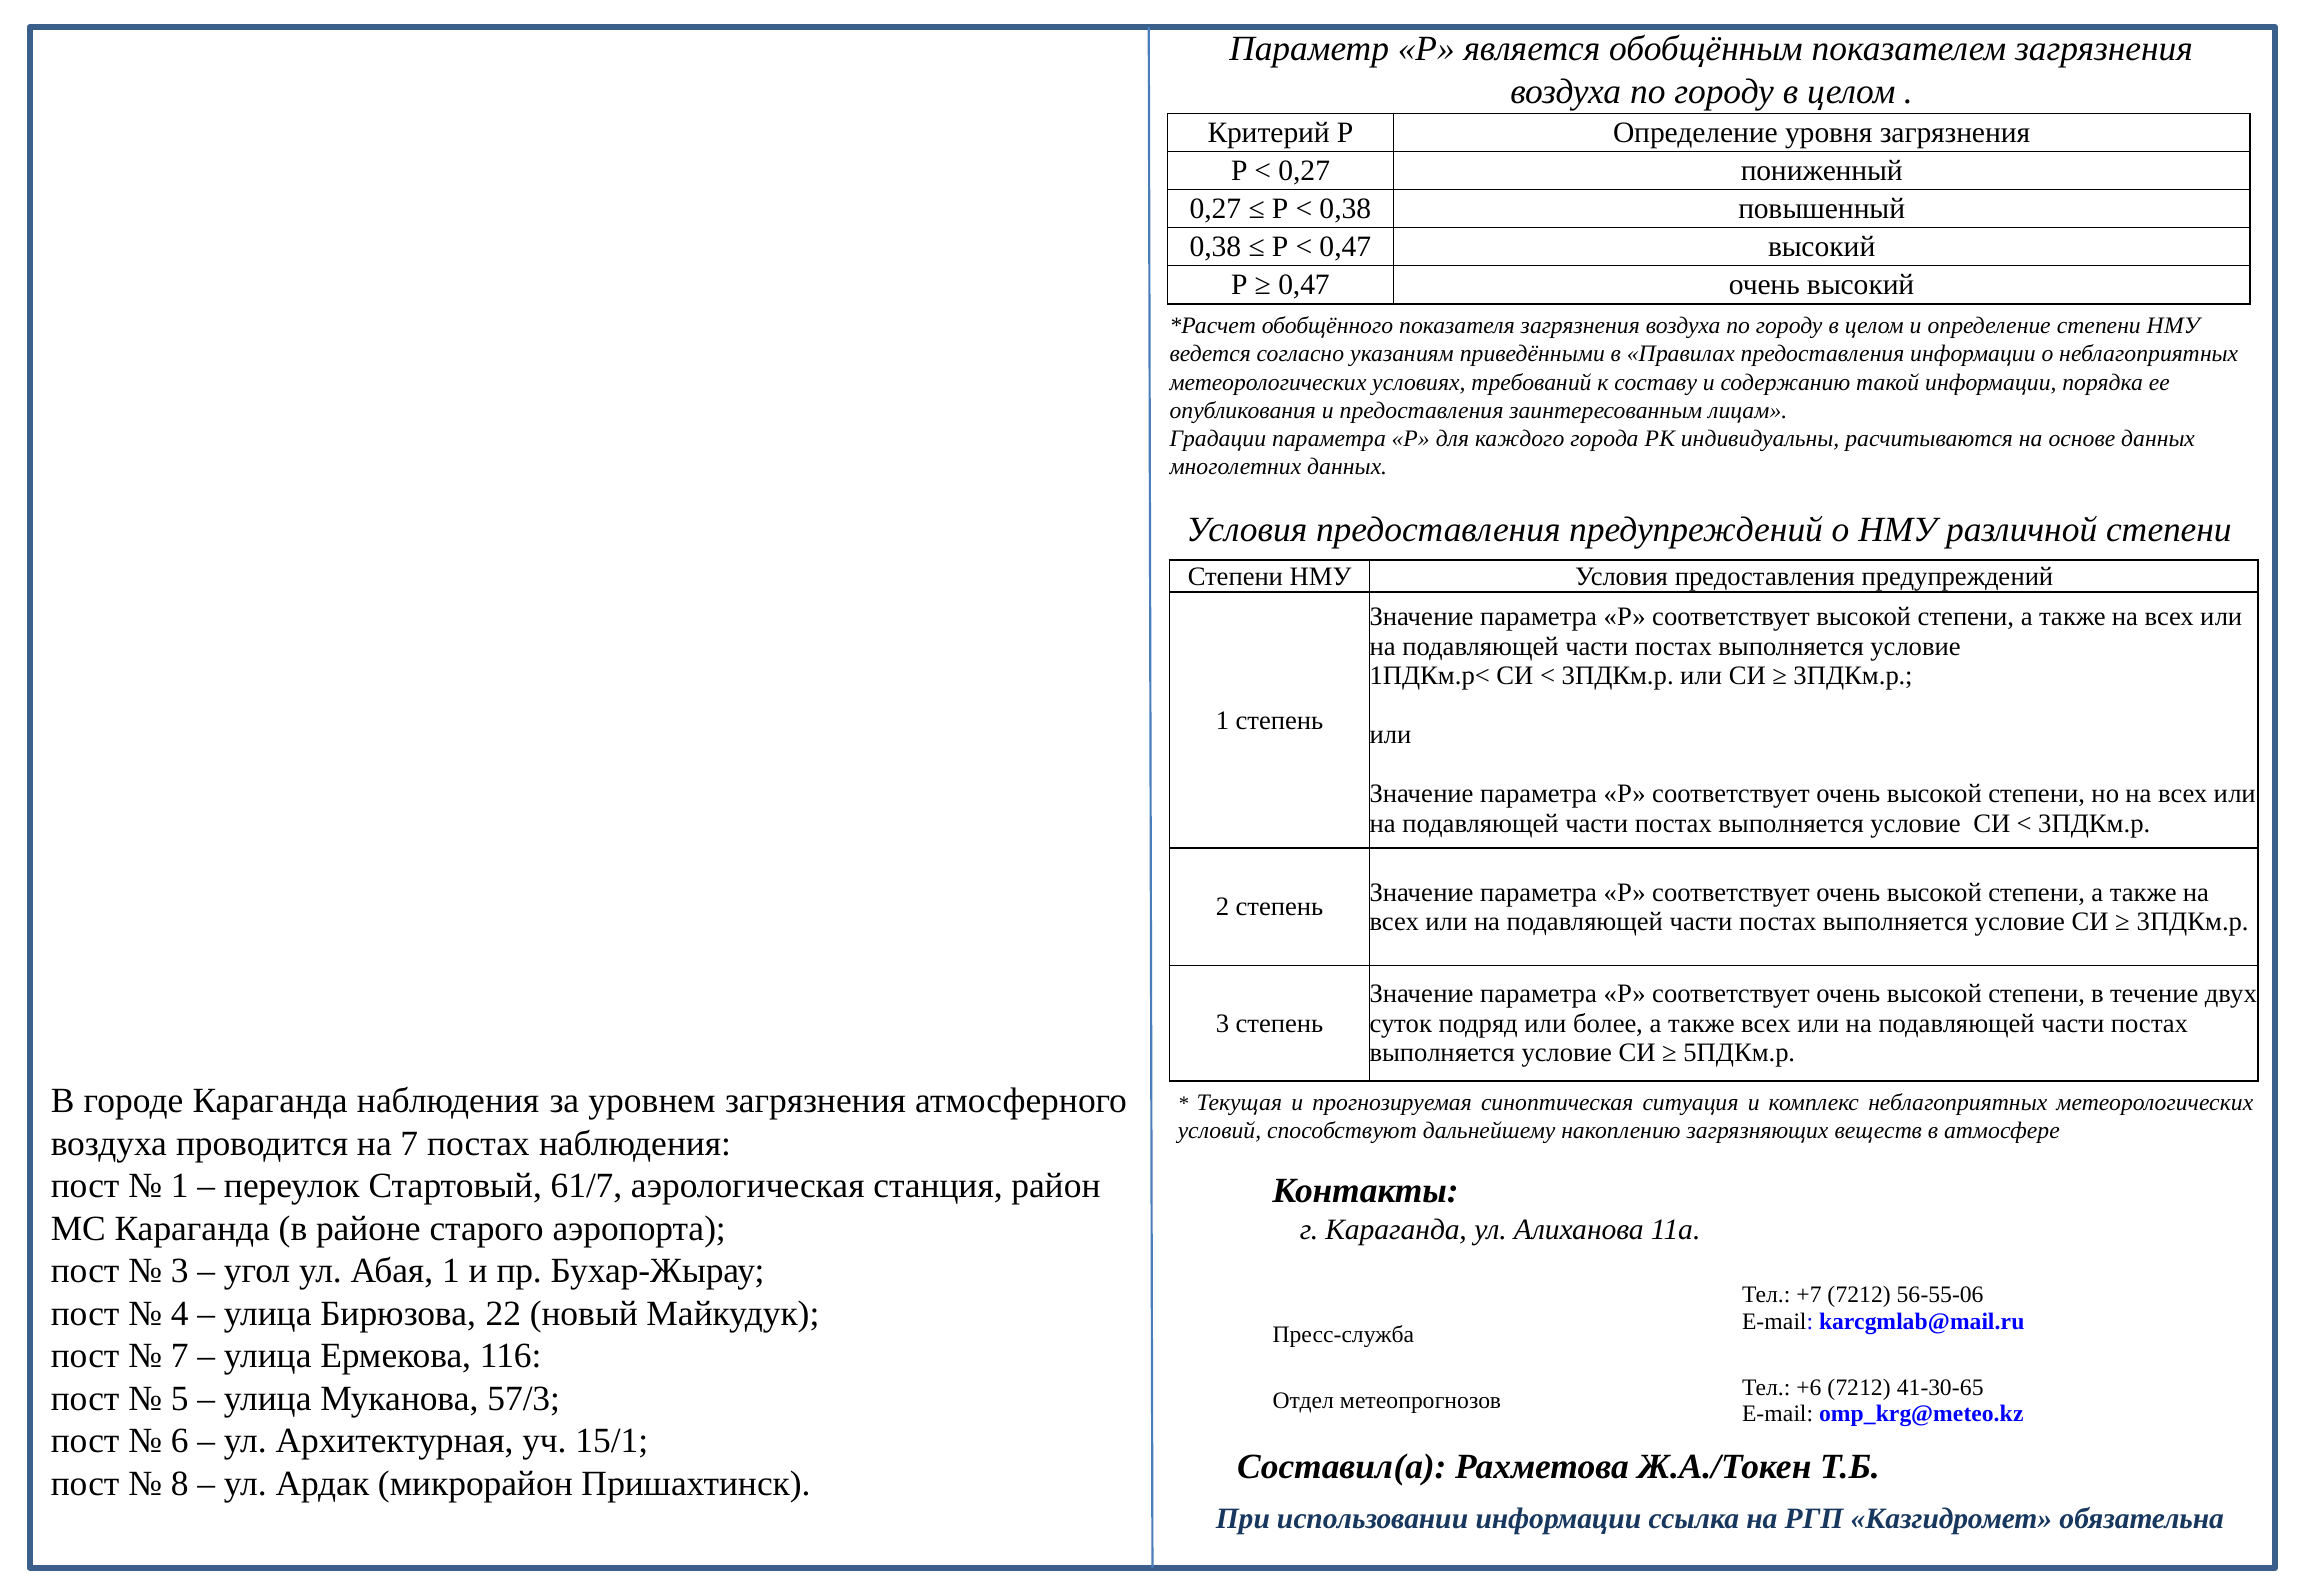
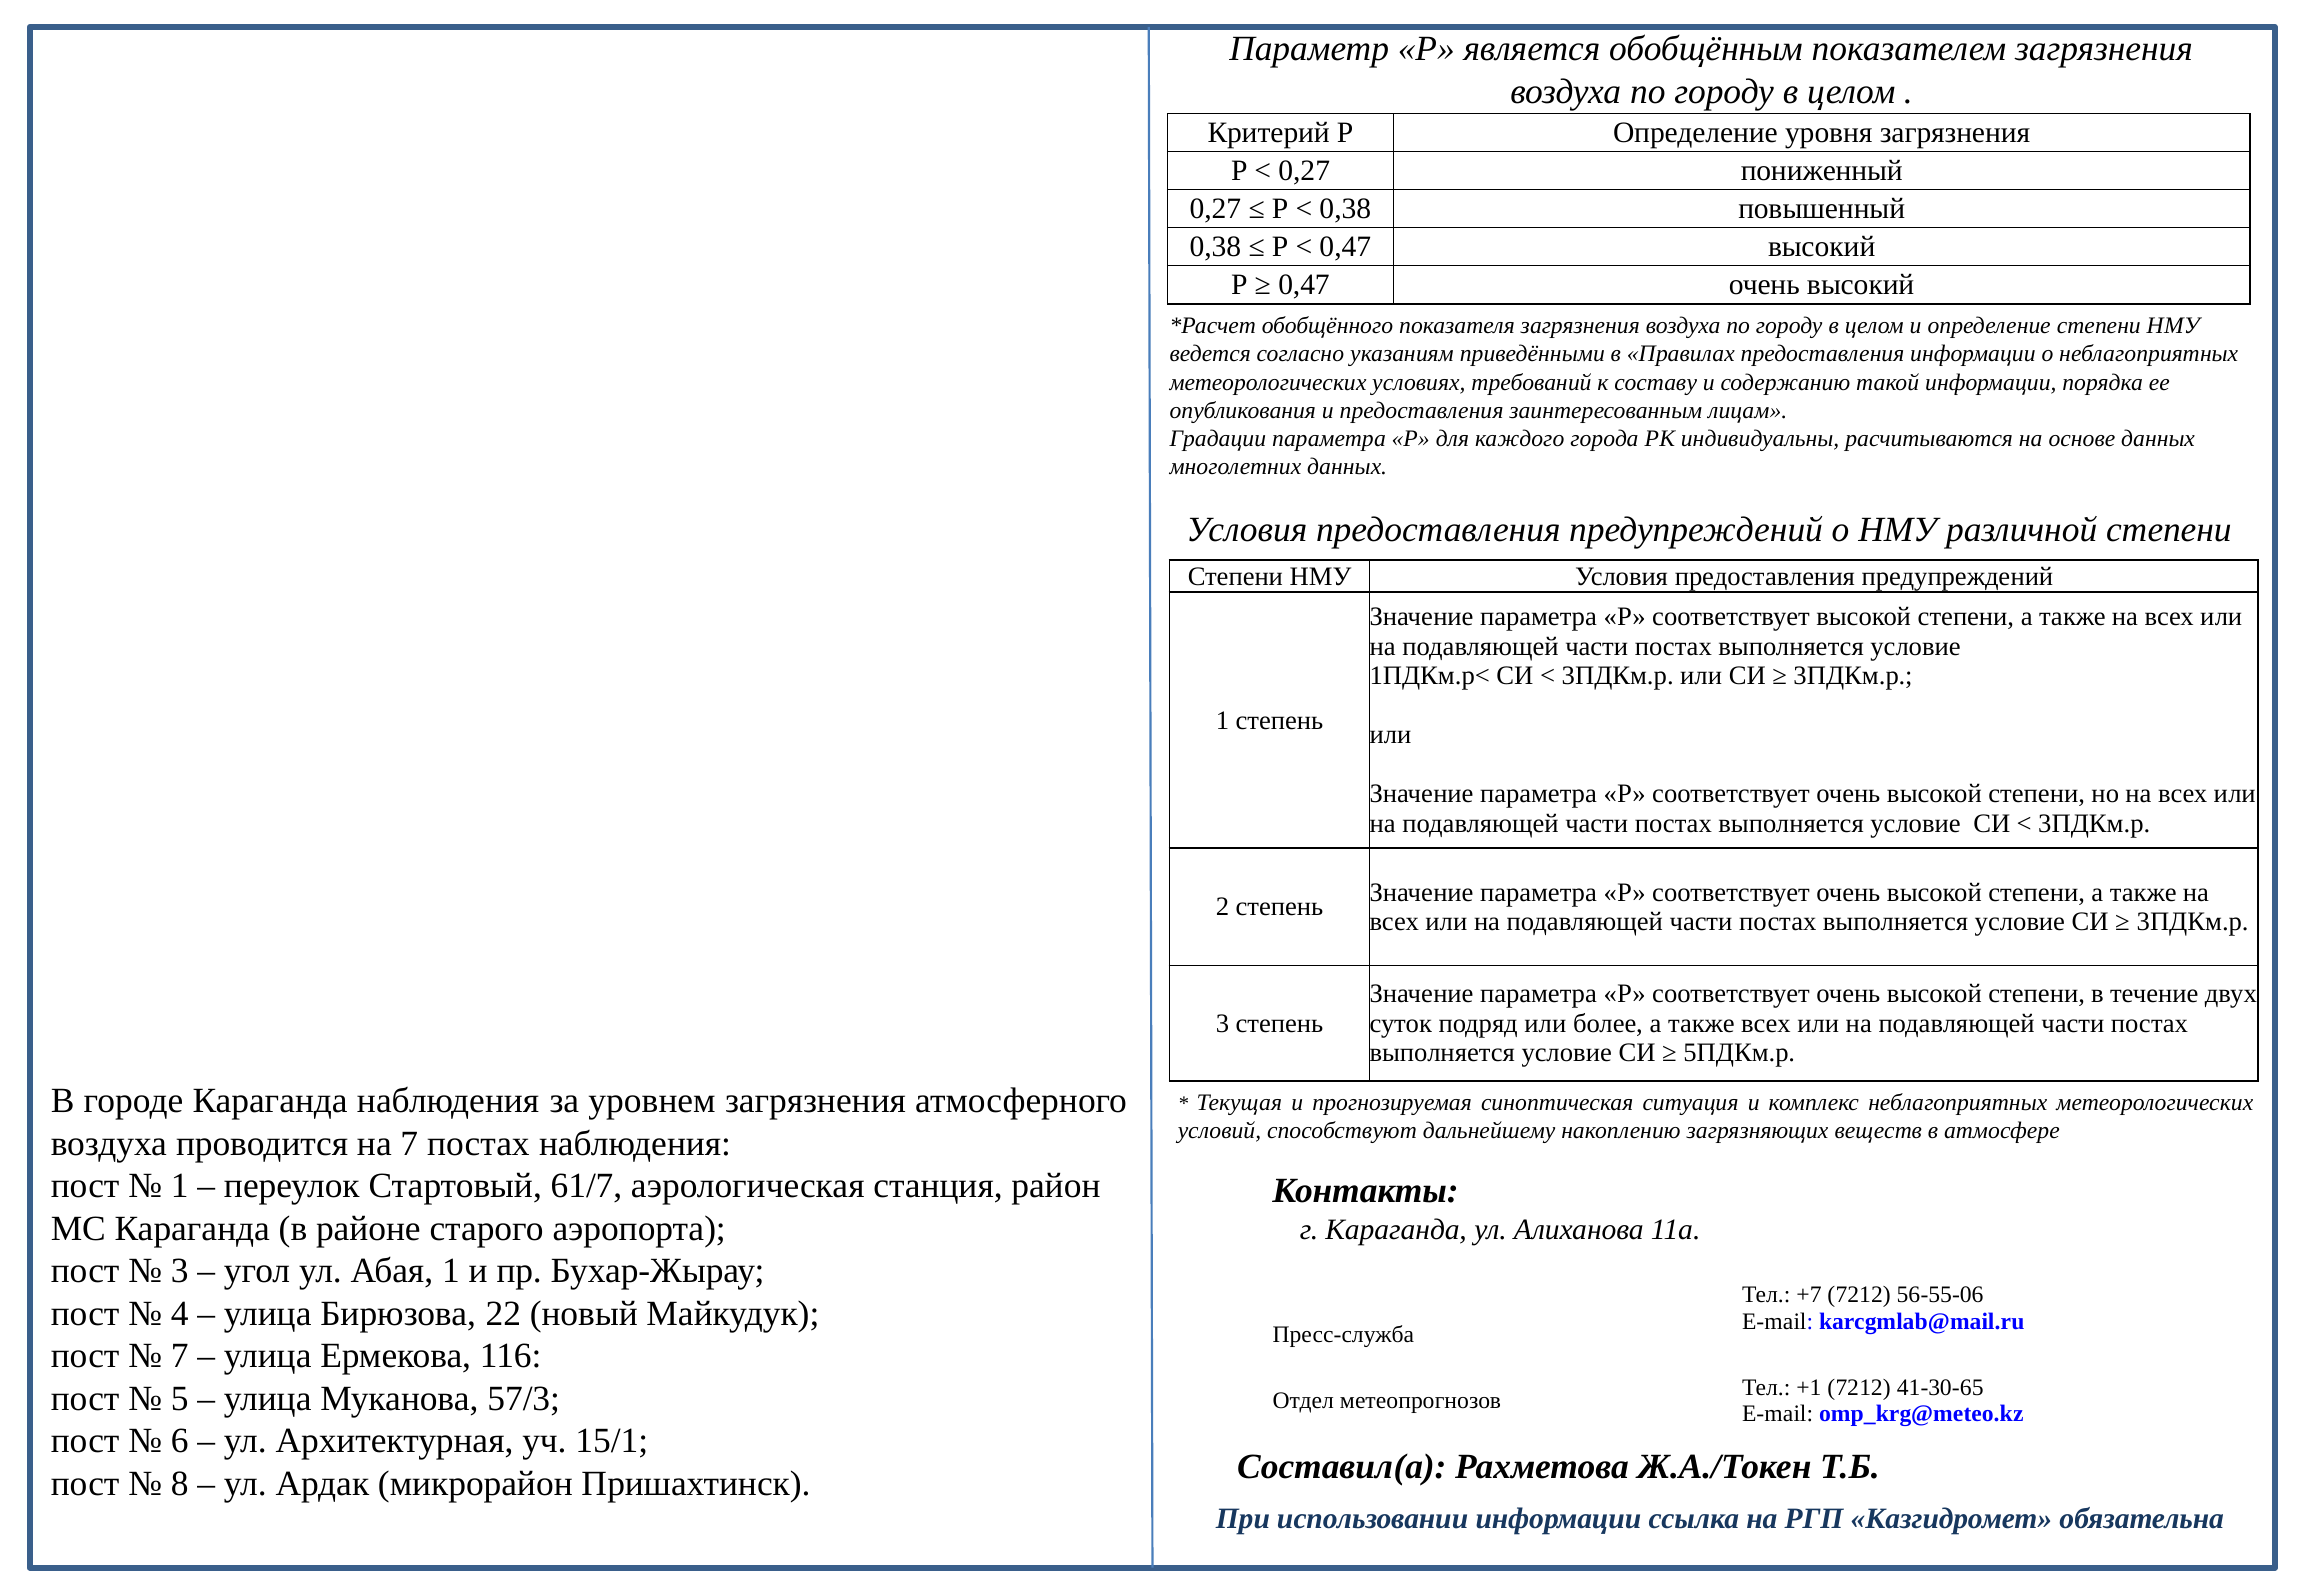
+6: +6 -> +1 (1809, 1388)
